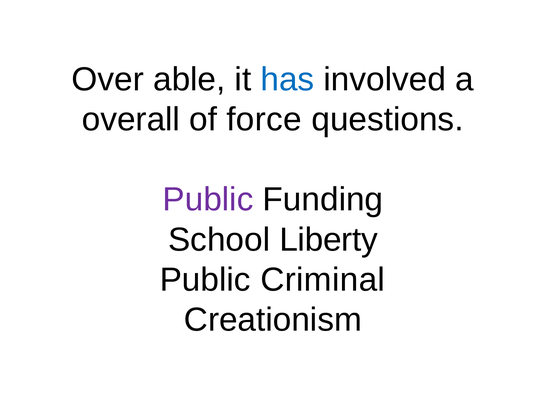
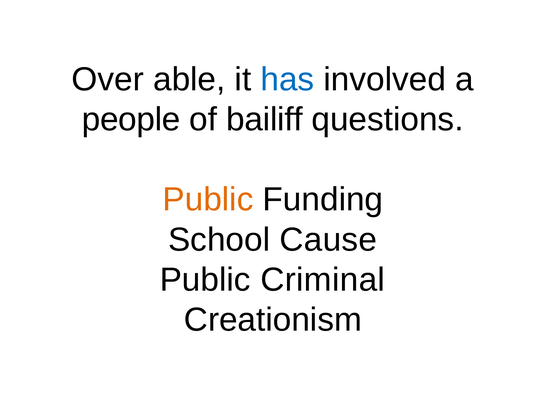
overall: overall -> people (131, 119)
force: force -> bailiff (264, 119)
Public colour: purple -> orange (208, 199)
Liberty: Liberty -> Cause (328, 239)
